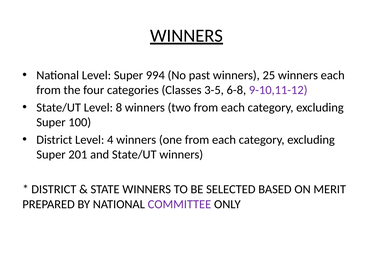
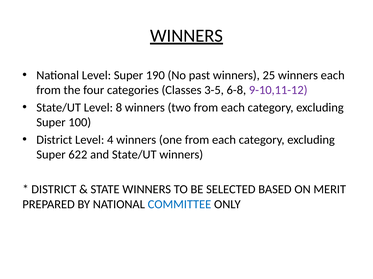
994: 994 -> 190 (155, 75)
201: 201 -> 622 (78, 155)
COMMITTEE colour: purple -> blue (179, 205)
